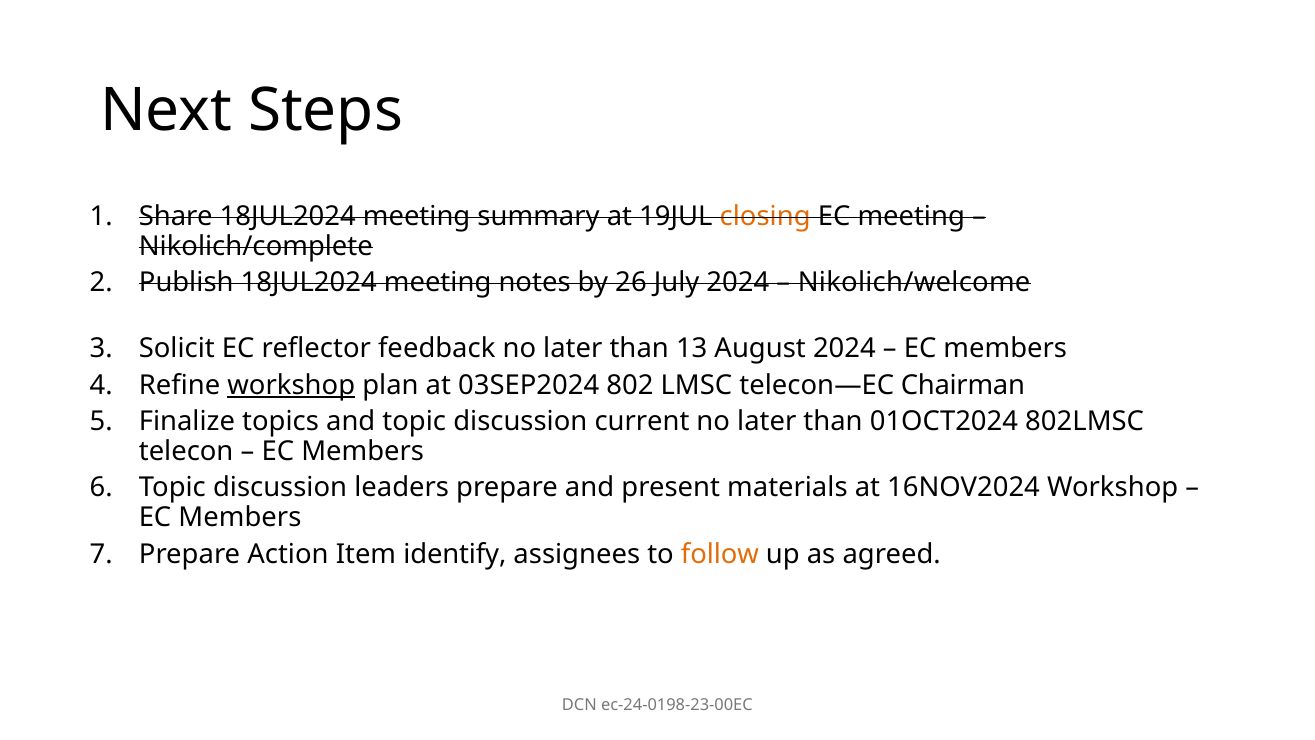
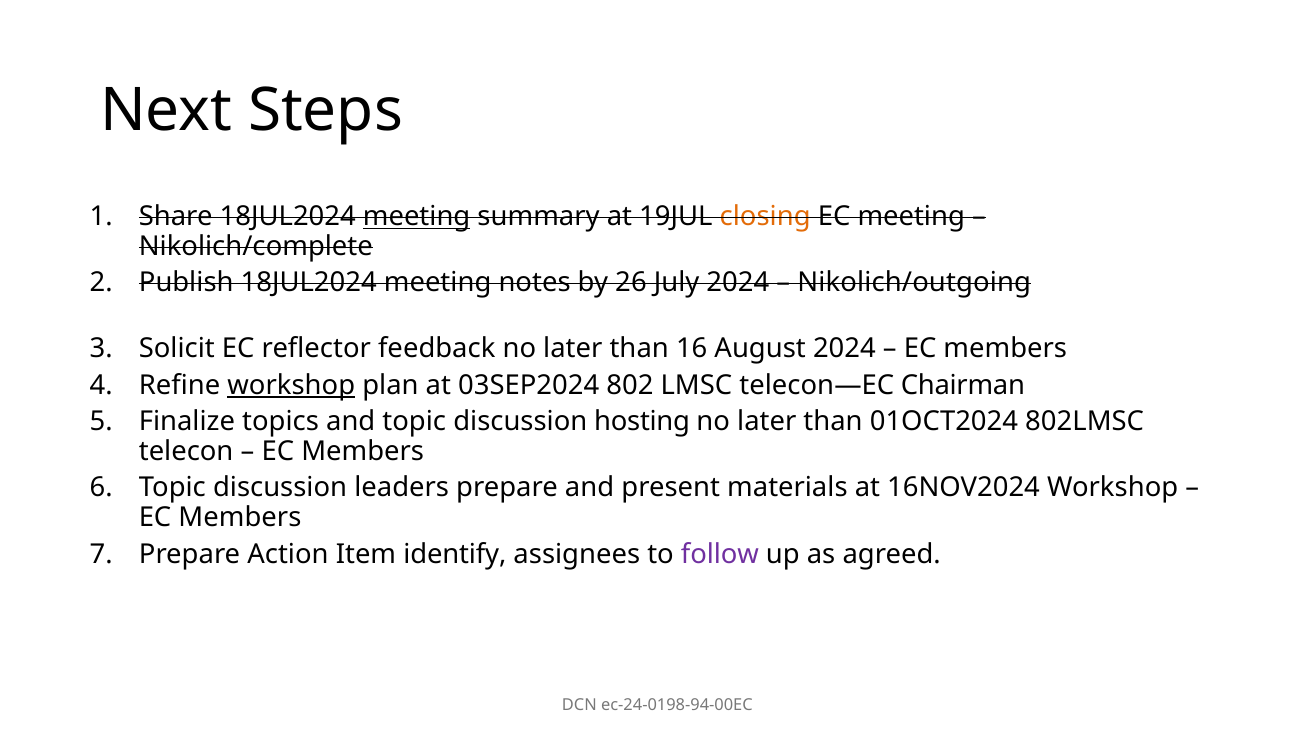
meeting underline: none -> present (417, 217)
Nikolich/welcome: Nikolich/welcome -> Nikolich/outgoing (914, 283)
13: 13 -> 16 (692, 349)
current: current -> hosting (642, 422)
follow colour: orange -> purple (720, 554)
ec-24-0198-23-00EC: ec-24-0198-23-00EC -> ec-24-0198-94-00EC (677, 705)
